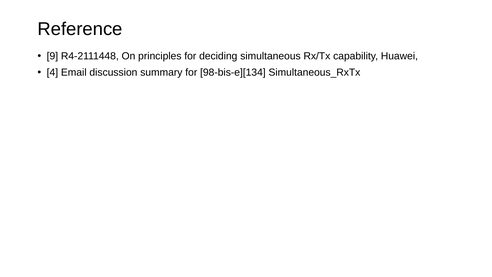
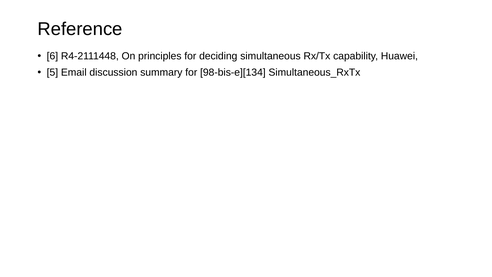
9: 9 -> 6 (52, 56)
4: 4 -> 5 (52, 72)
